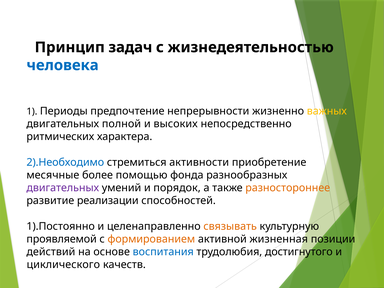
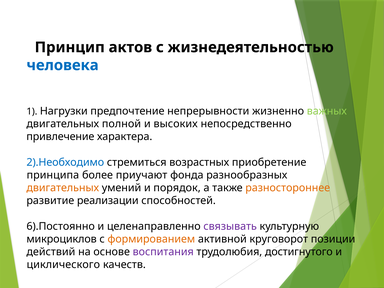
задач: задач -> актов (130, 47)
Периоды: Периоды -> Нагрузки (64, 111)
важных colour: yellow -> light green (327, 111)
ритмических: ритмических -> привлечение (60, 137)
активности: активности -> возрастных (199, 162)
месячные: месячные -> принципа (53, 175)
помощью: помощью -> приучают (142, 175)
двигательных colour: purple -> orange (63, 188)
1).Постоянно: 1).Постоянно -> 6).Постоянно (61, 226)
связывать colour: orange -> purple (230, 226)
проявляемой: проявляемой -> микроциклов (62, 239)
жизненная: жизненная -> круговорот (279, 239)
воспитания colour: blue -> purple (163, 252)
